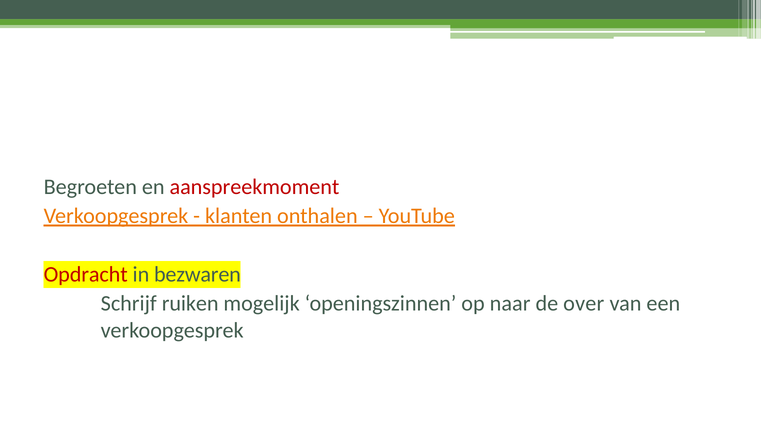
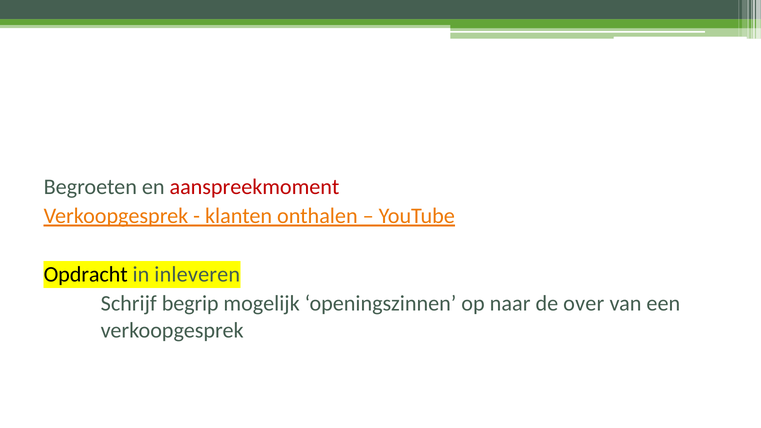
Opdracht colour: red -> black (86, 275)
bezwaren: bezwaren -> inleveren (197, 275)
ruiken: ruiken -> begrip (190, 304)
